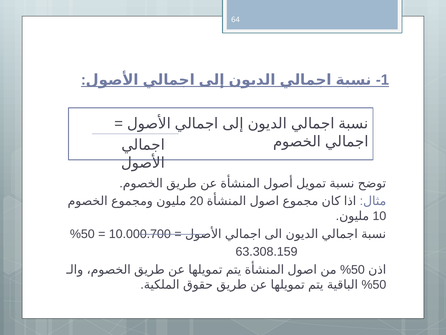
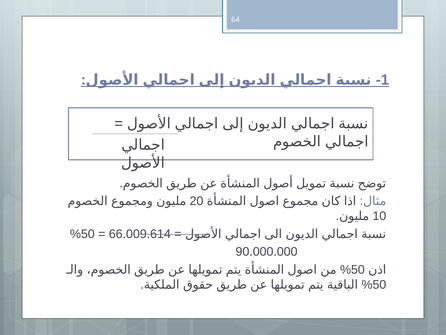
10.000.700: 10.000.700 -> 66.009.614 (140, 234)
63.308.159: 63.308.159 -> 90.000.000 (267, 251)
